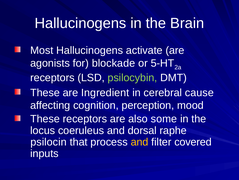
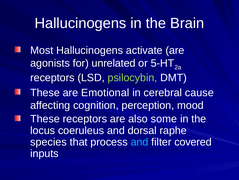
blockade: blockade -> unrelated (114, 63)
Ingredient: Ingredient -> Emotional (105, 92)
psilocin: psilocin -> species (49, 141)
and colour: yellow -> light blue (140, 141)
